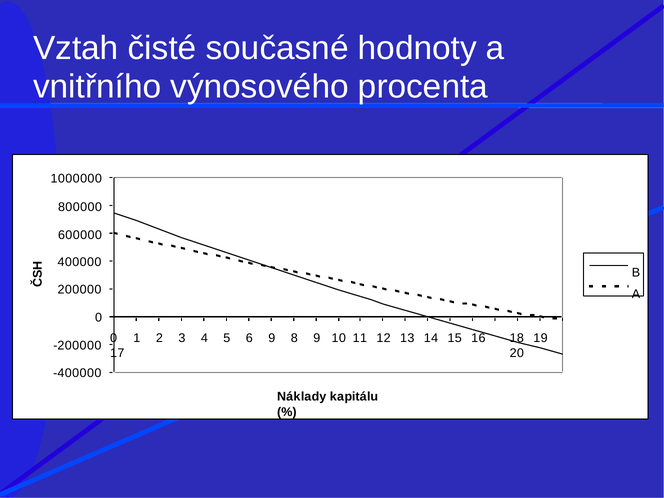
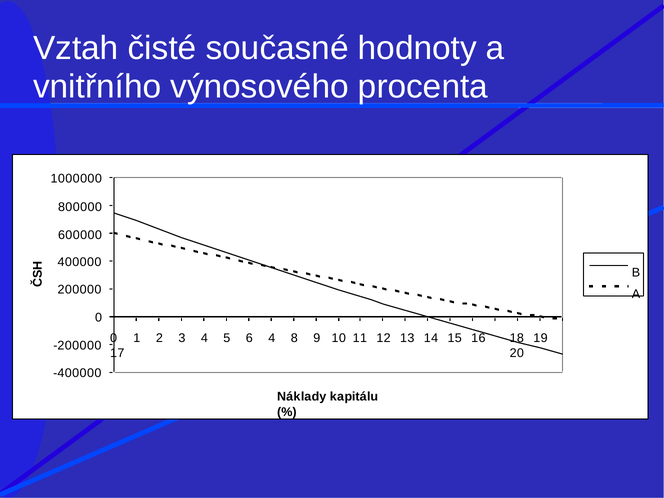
6 9: 9 -> 4 (272, 338)
